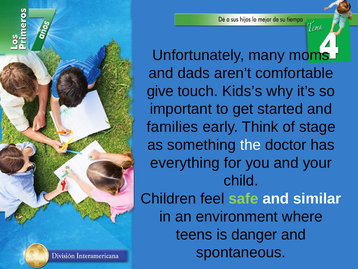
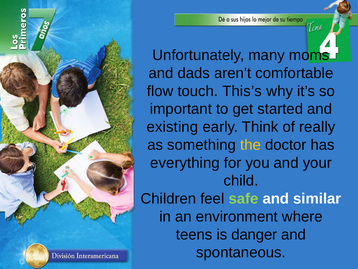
give: give -> flow (160, 91)
Kids’s: Kids’s -> This’s (242, 91)
families: families -> existing (172, 127)
stage: stage -> really (317, 127)
the colour: white -> yellow (250, 145)
